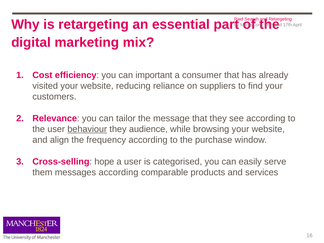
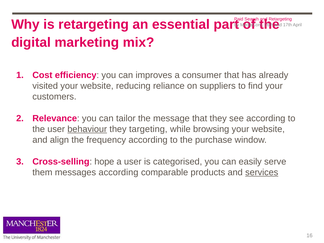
important: important -> improves (154, 75)
audience: audience -> targeting (148, 129)
services underline: none -> present (262, 172)
